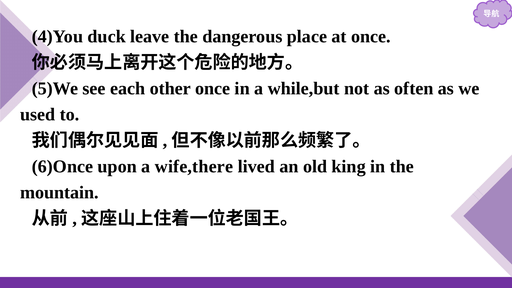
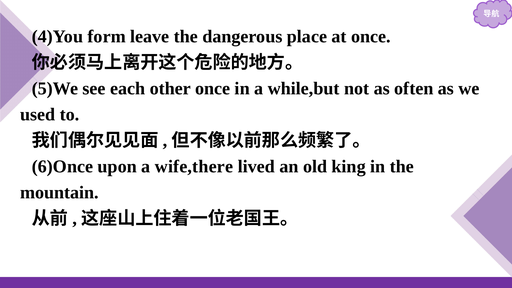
duck: duck -> form (107, 36)
